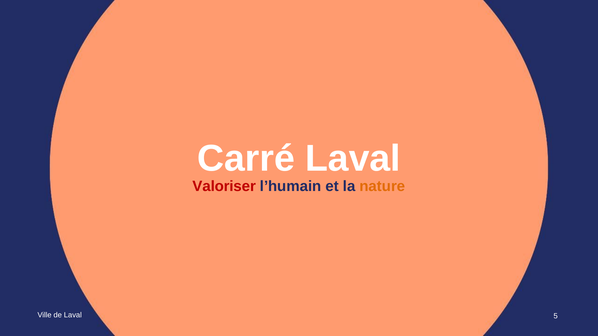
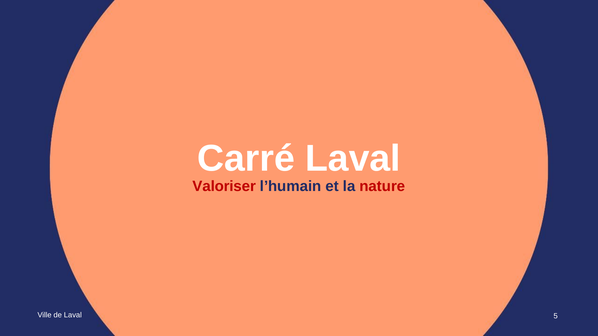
nature colour: orange -> red (382, 186)
